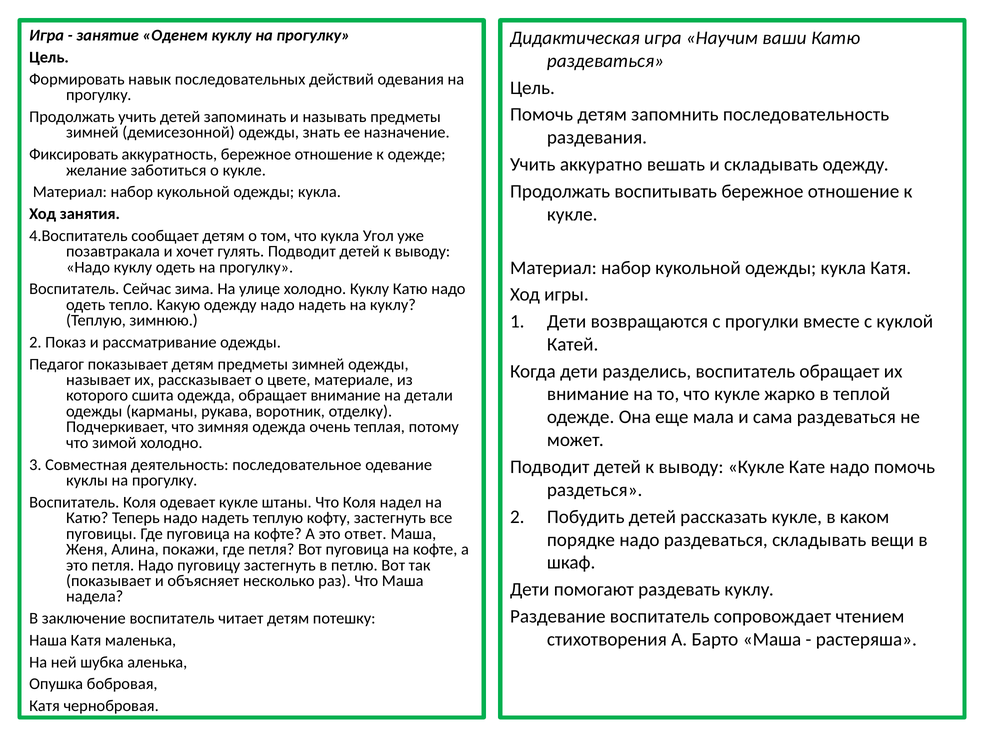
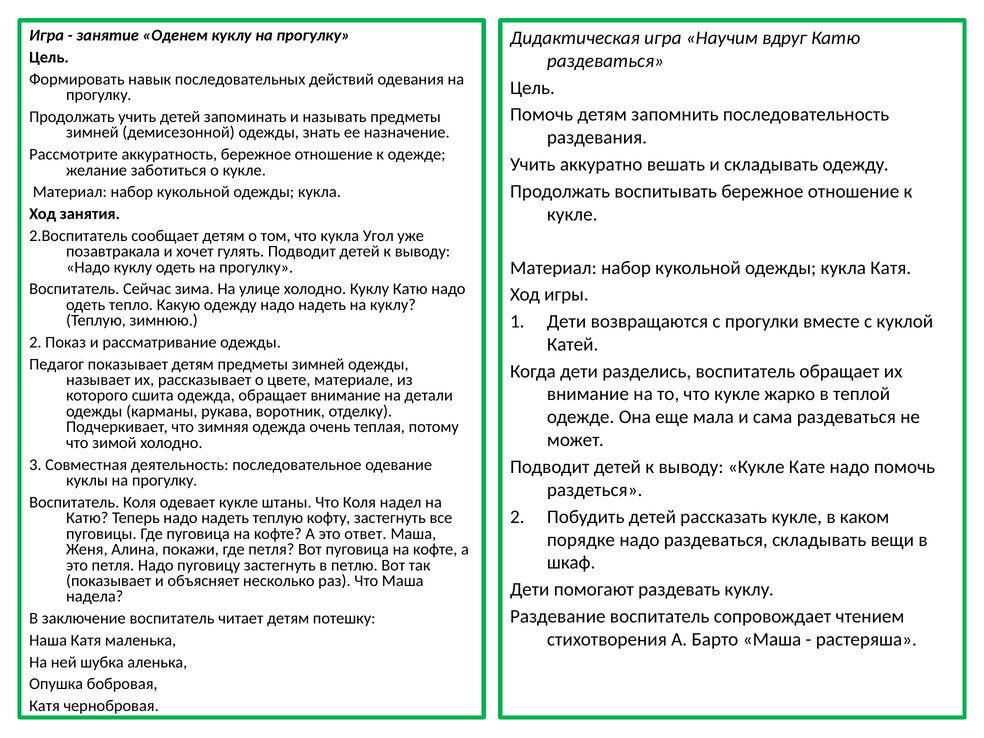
ваши: ваши -> вдруг (785, 38)
Фиксировать: Фиксировать -> Рассмотрите (74, 154)
4.Воспитатель: 4.Воспитатель -> 2.Воспитатель (78, 236)
